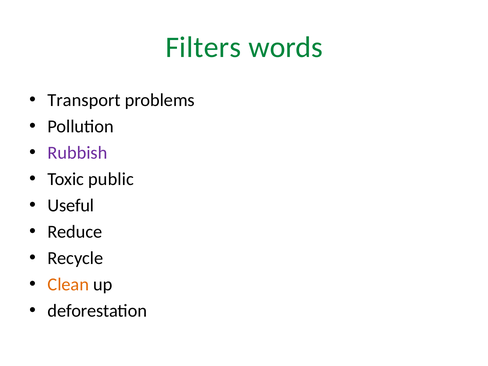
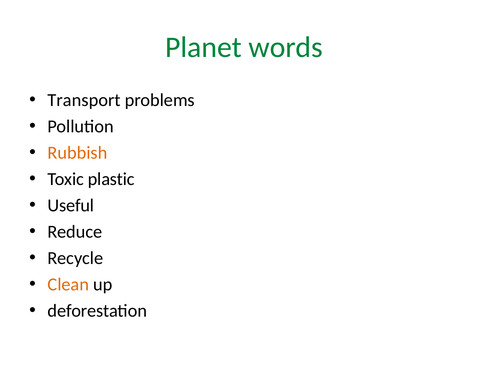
Filters: Filters -> Planet (203, 47)
Rubbish colour: purple -> orange (77, 153)
public: public -> plastic (111, 179)
